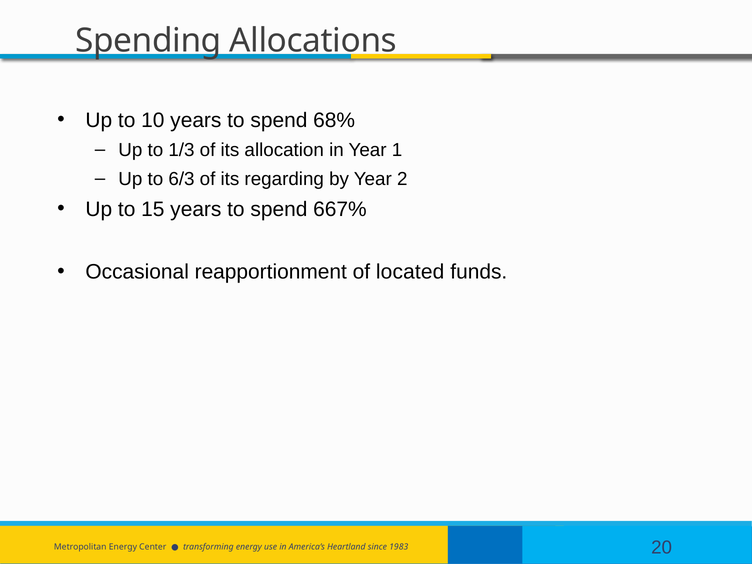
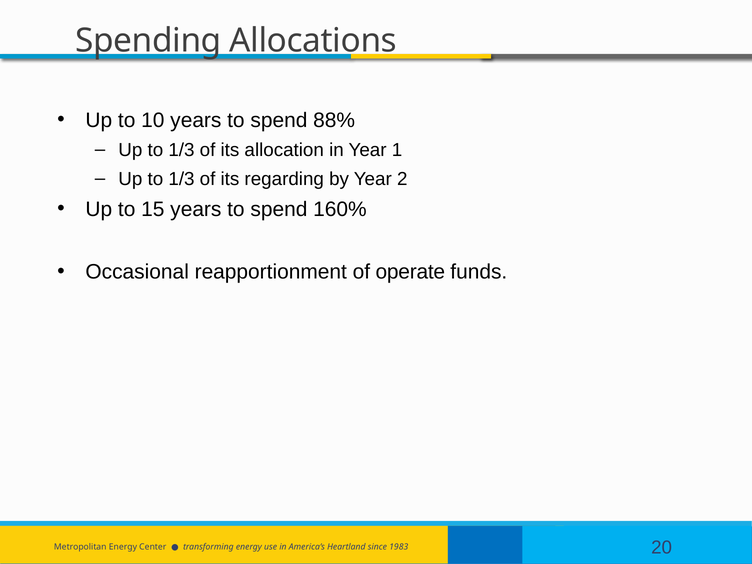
68%: 68% -> 88% (334, 120)
6/3: 6/3 -> 1/3 (181, 179)
667%: 667% -> 160% (340, 209)
located: located -> operate (410, 272)
